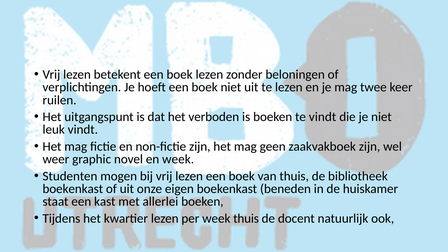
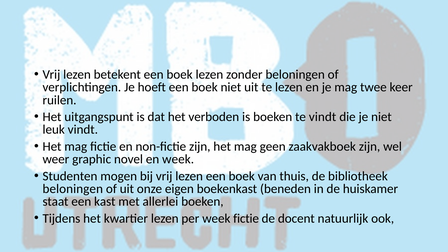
boekenkast: boekenkast -> beloningen (73, 189)
week thuis: thuis -> fictie (246, 219)
